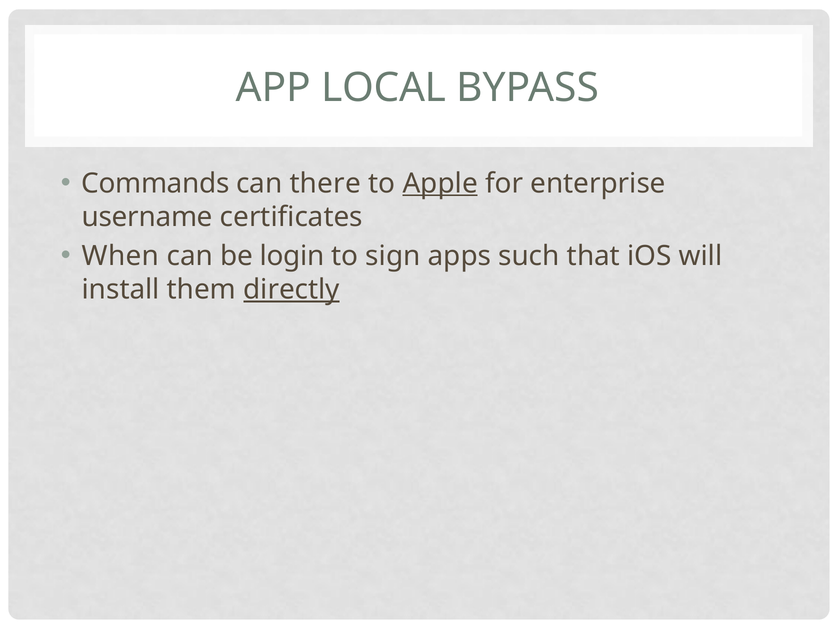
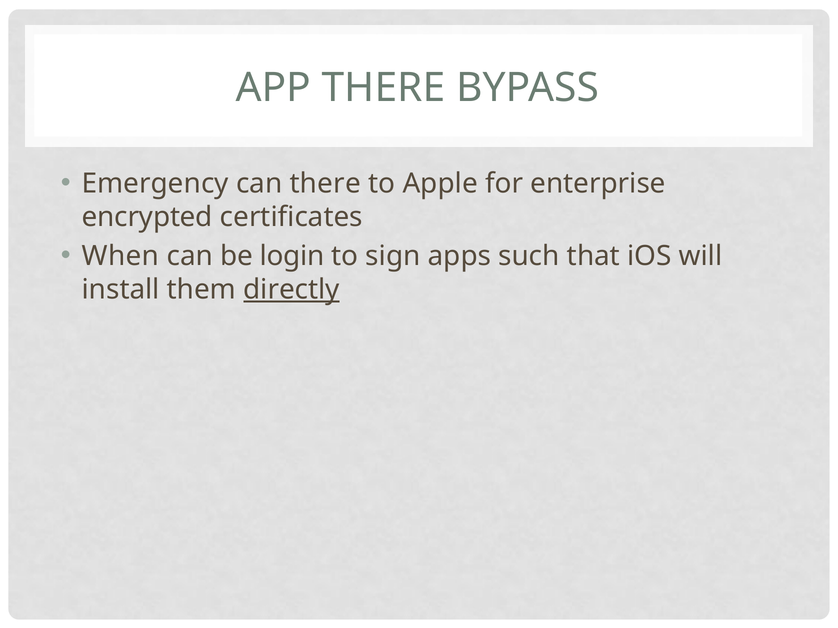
APP LOCAL: LOCAL -> THERE (384, 88)
Commands: Commands -> Emergency (155, 184)
Apple underline: present -> none (440, 184)
username: username -> encrypted (147, 217)
